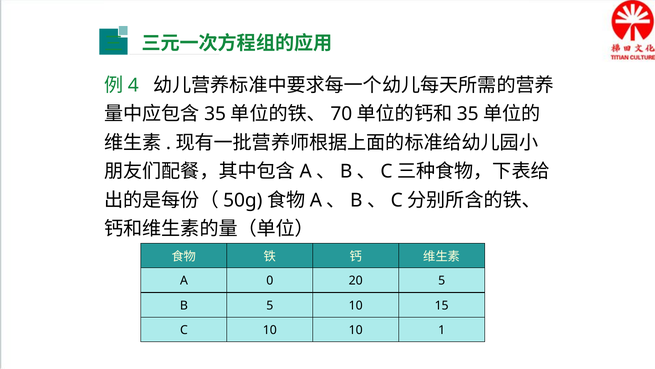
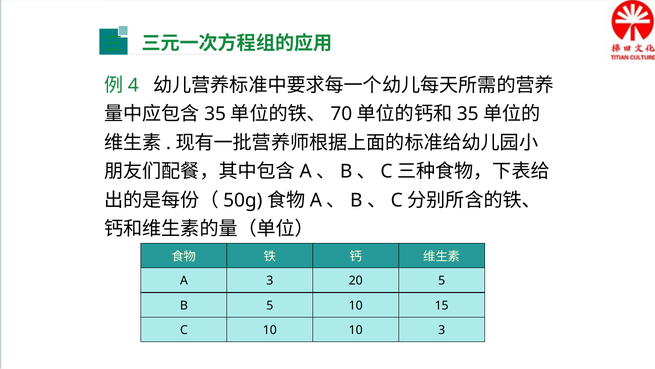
A 0: 0 -> 3 (270, 280)
10 1: 1 -> 3 (442, 330)
